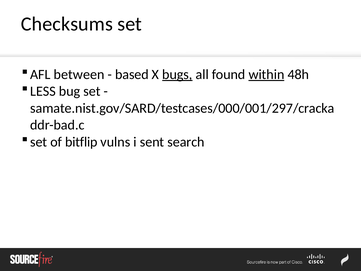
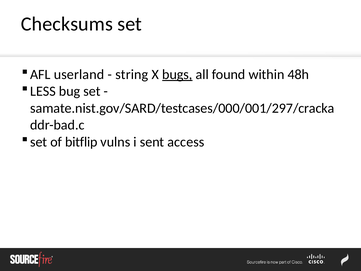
between: between -> userland (79, 74)
based: based -> string (132, 74)
within underline: present -> none (266, 74)
search: search -> access (186, 142)
